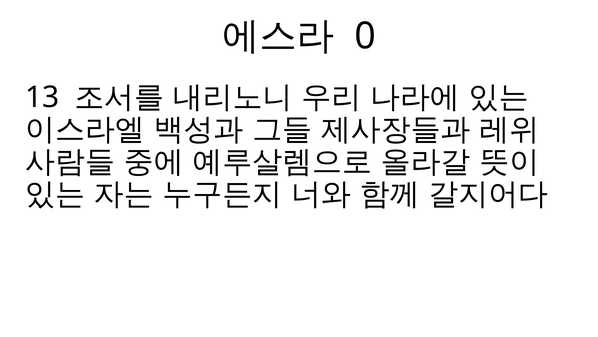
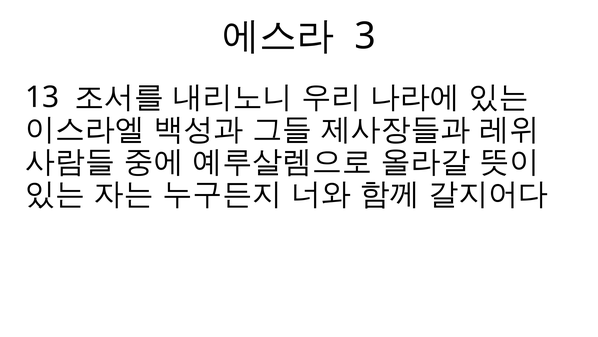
0: 0 -> 3 (365, 36)
